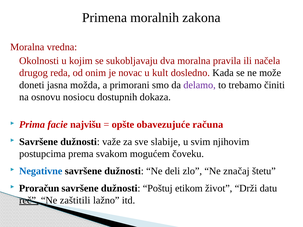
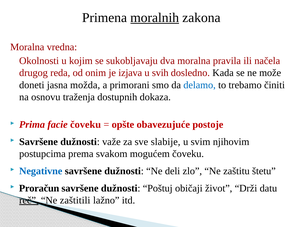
moralnih underline: none -> present (155, 18)
novac: novac -> izjava (130, 73)
kult: kult -> svih (160, 73)
delamo colour: purple -> blue (200, 85)
nosiocu: nosiocu -> traženja (79, 97)
facie najvišu: najvišu -> čoveku (86, 125)
računa: računa -> postoje (208, 125)
značaj: značaj -> zaštitu (236, 171)
etikom: etikom -> običaji (189, 188)
